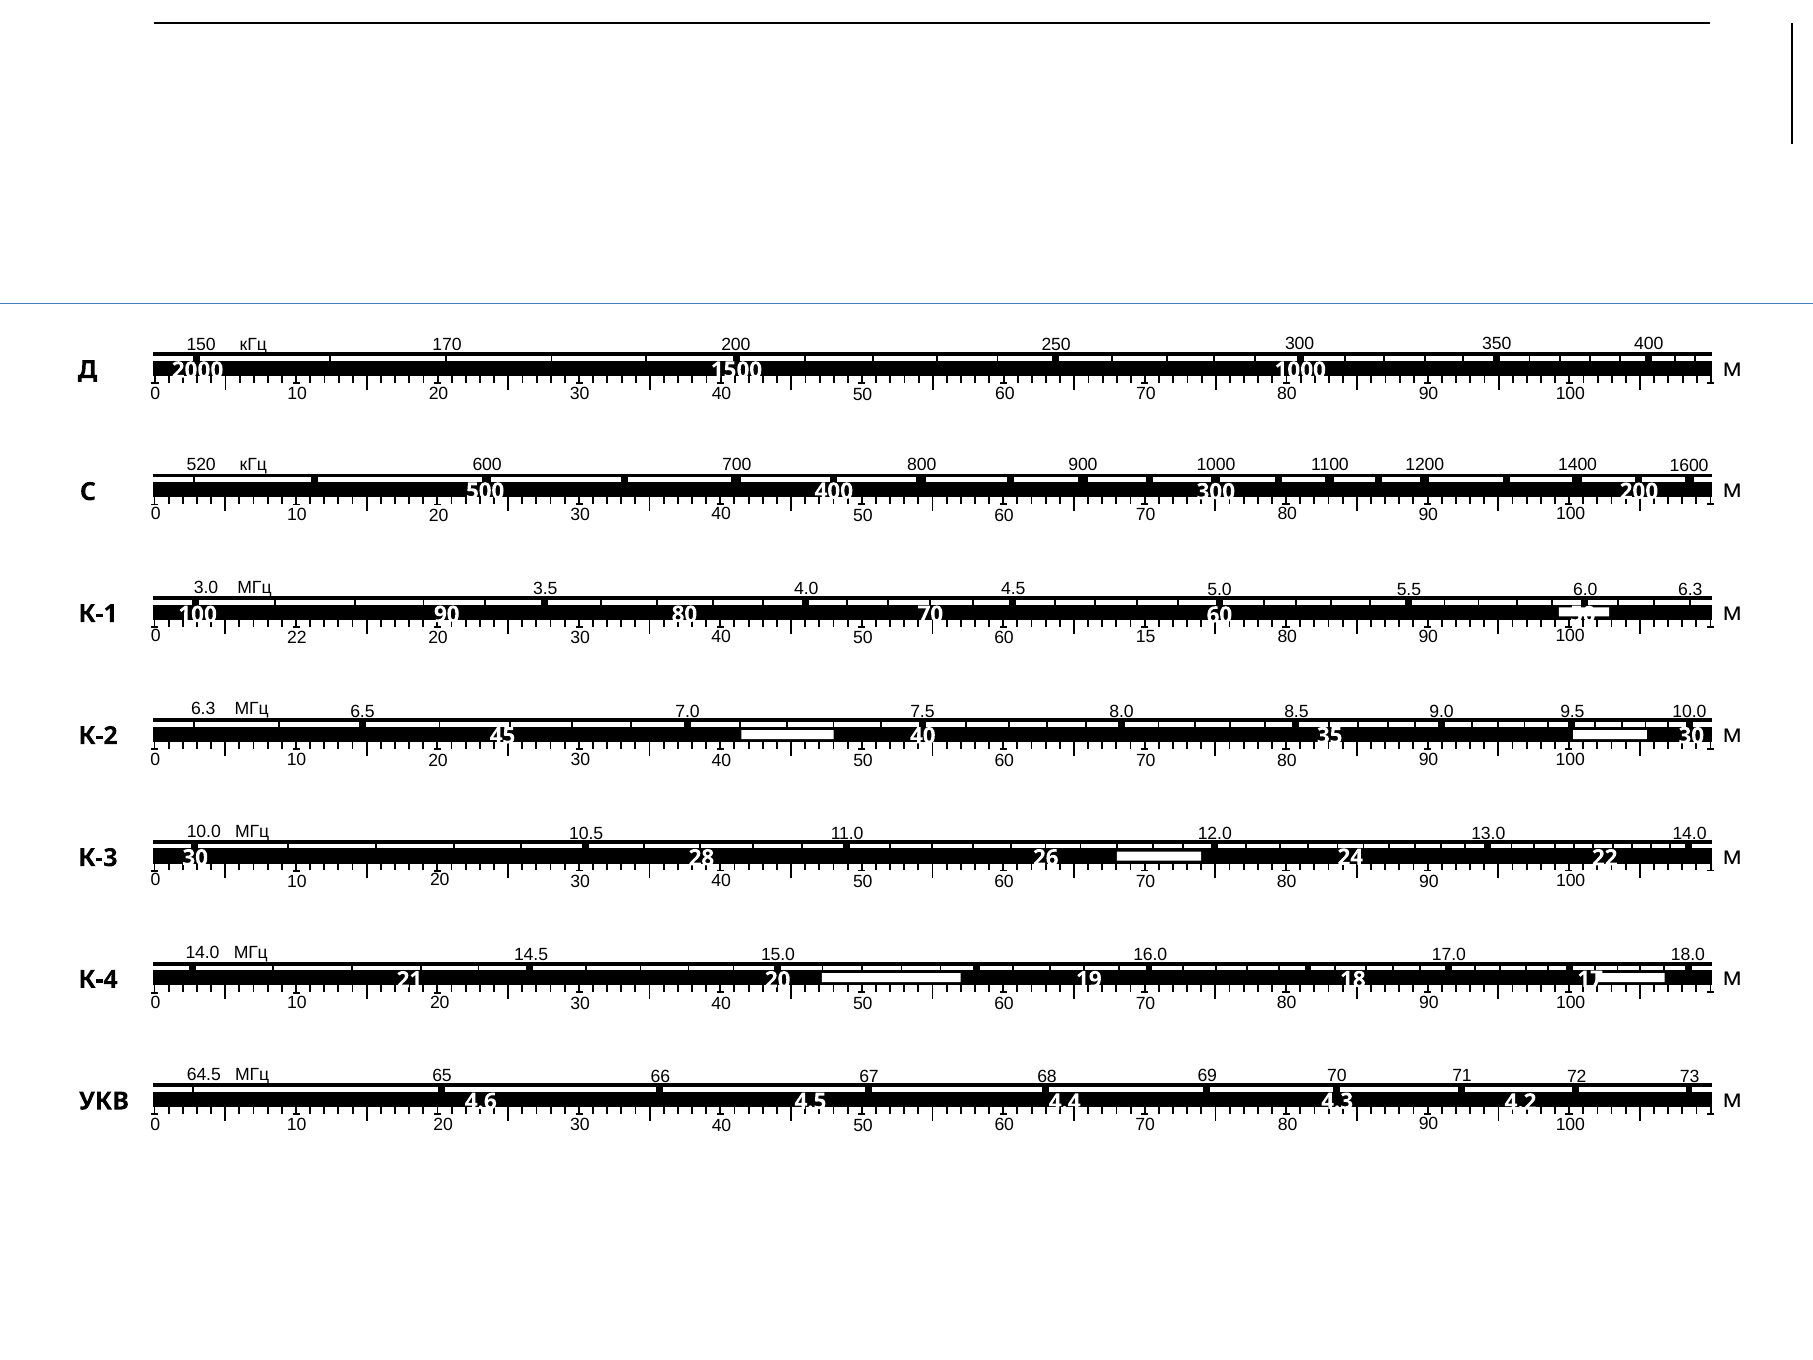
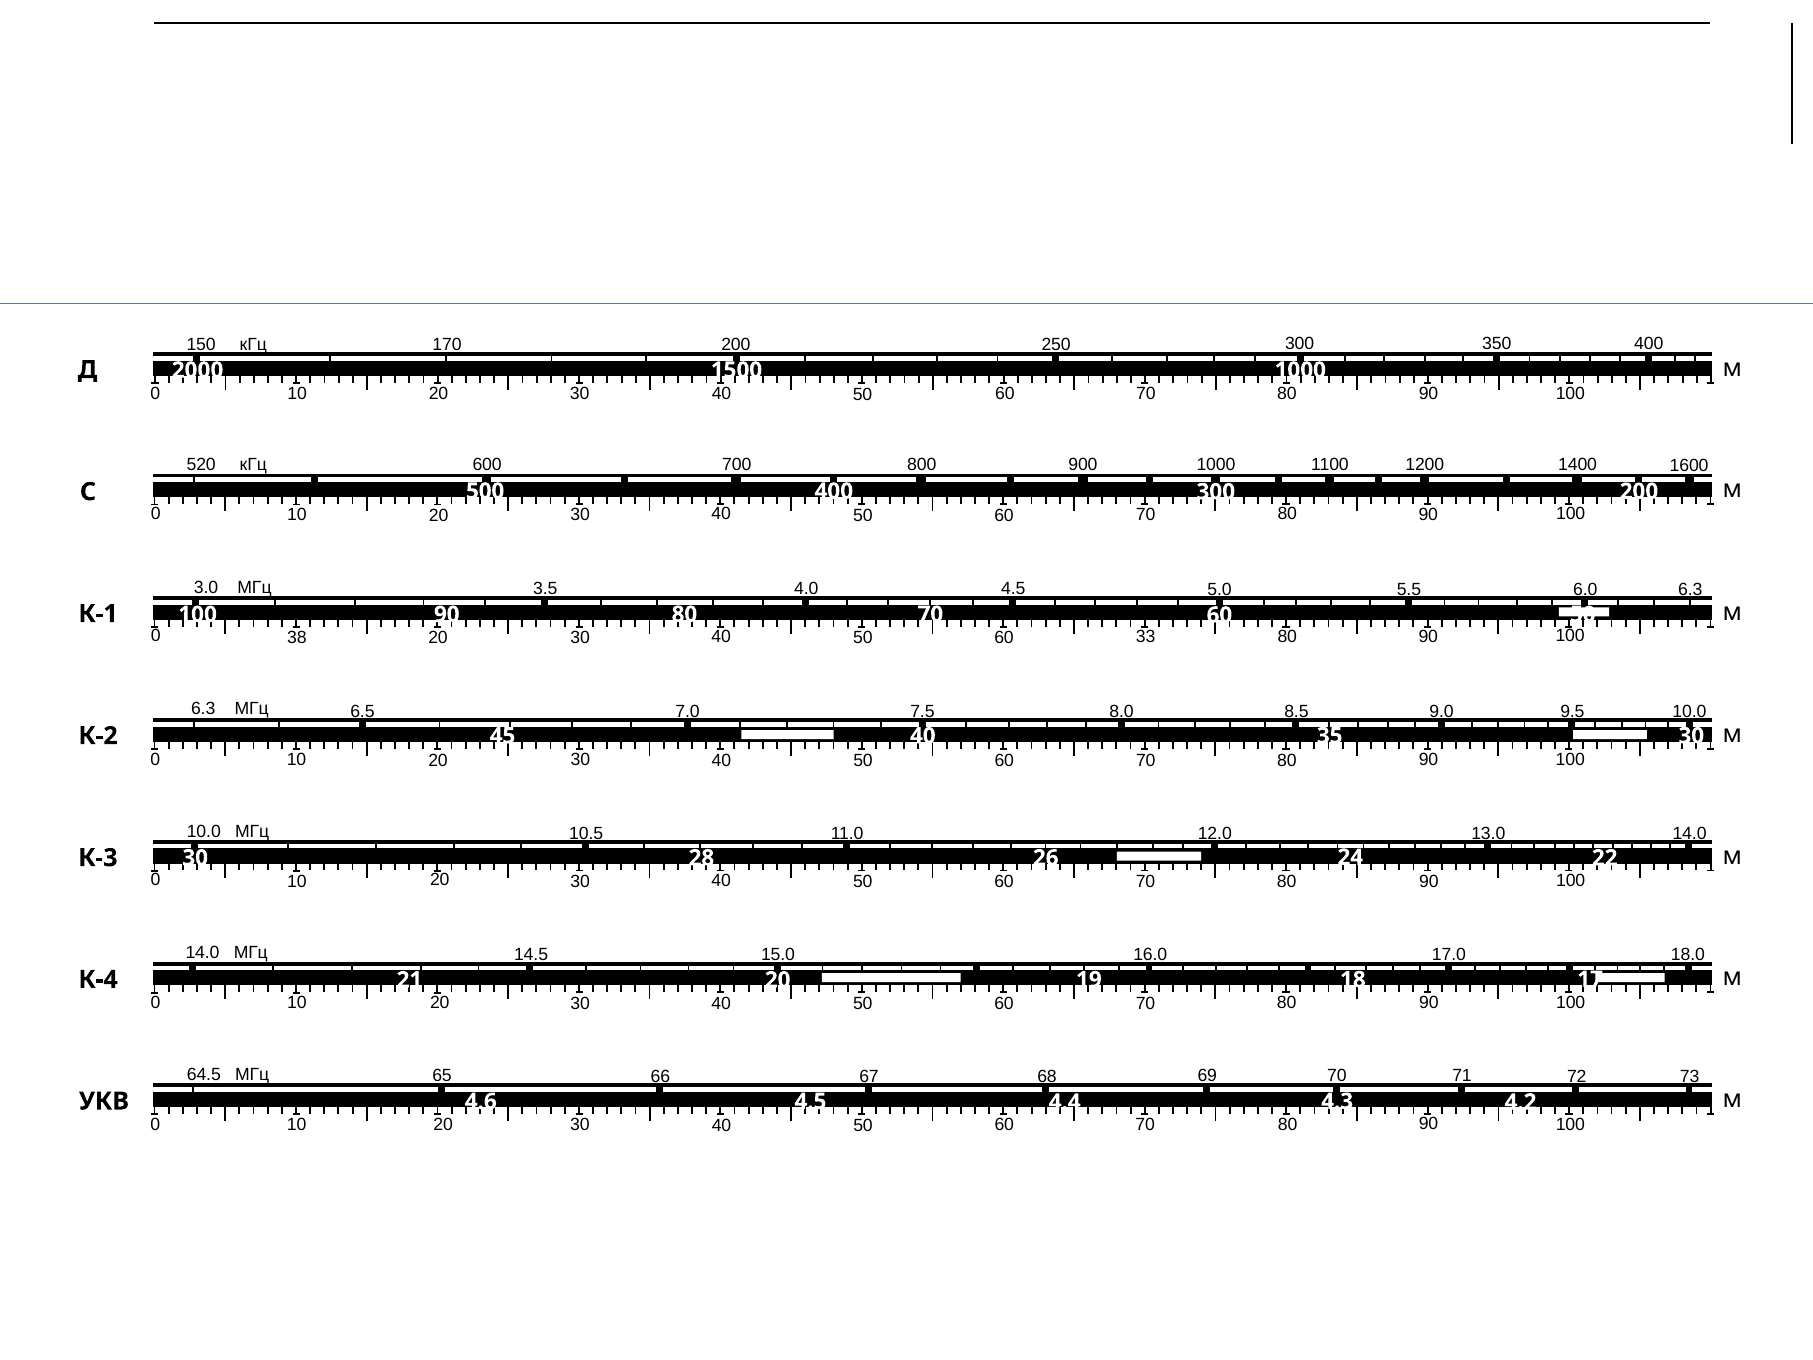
0 22: 22 -> 38 (297, 637)
15: 15 -> 33 (1146, 637)
